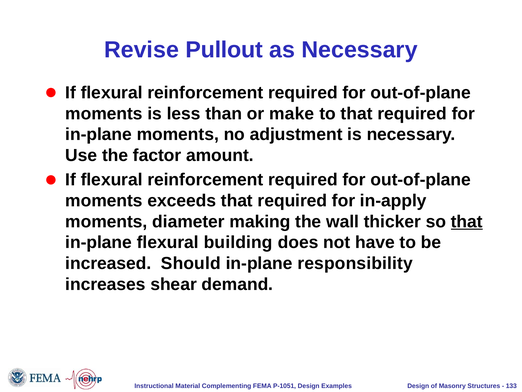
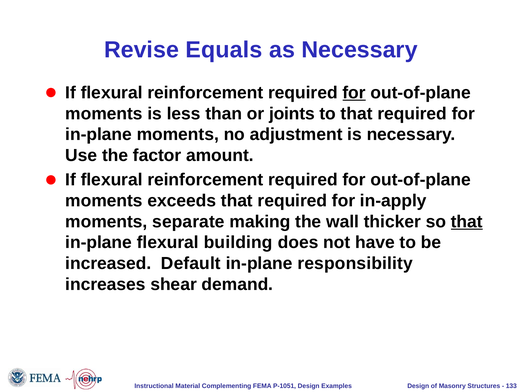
Pullout: Pullout -> Equals (224, 50)
for underline: none -> present (354, 93)
make: make -> joints (292, 113)
diameter: diameter -> separate (188, 221)
Should: Should -> Default (191, 263)
